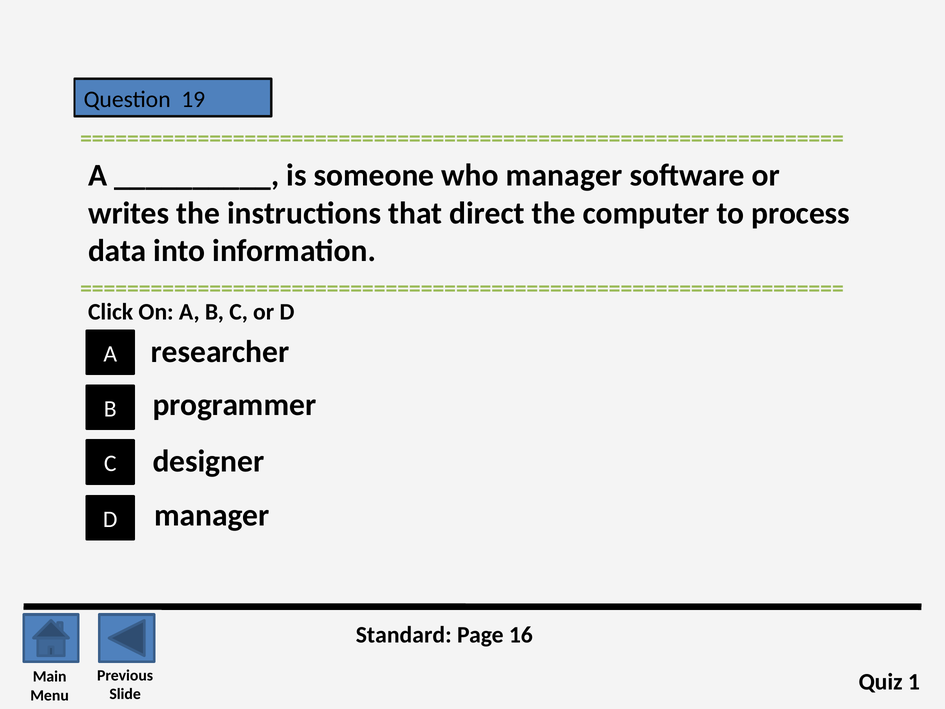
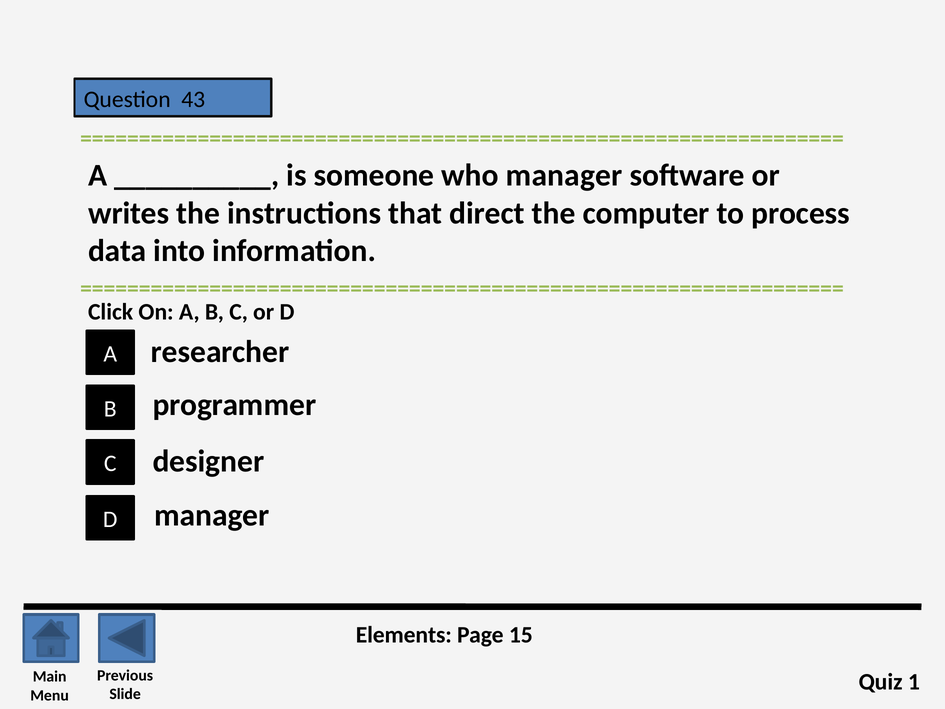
19: 19 -> 43 (193, 99)
Standard: Standard -> Elements (404, 635)
16: 16 -> 15 (521, 635)
